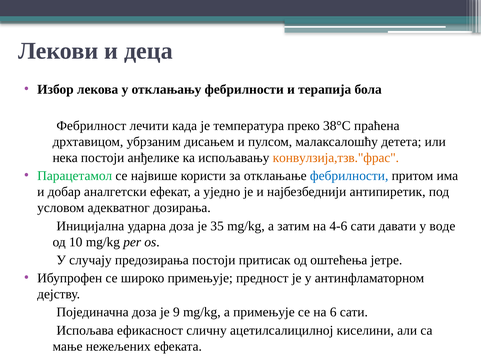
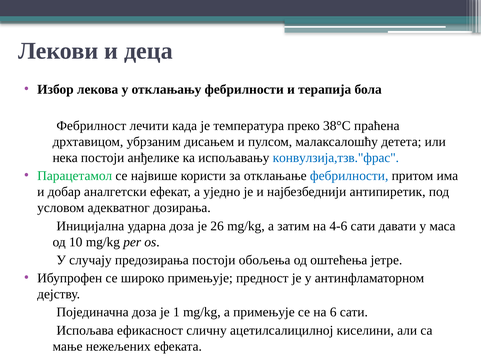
конвулзија,тзв."фрас colour: orange -> blue (336, 158)
35: 35 -> 26 (217, 226)
воде: воде -> маса (442, 226)
притисак: притисак -> обољења (265, 260)
9: 9 -> 1 (176, 312)
